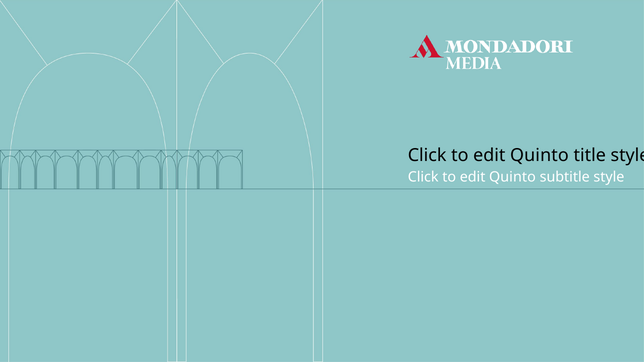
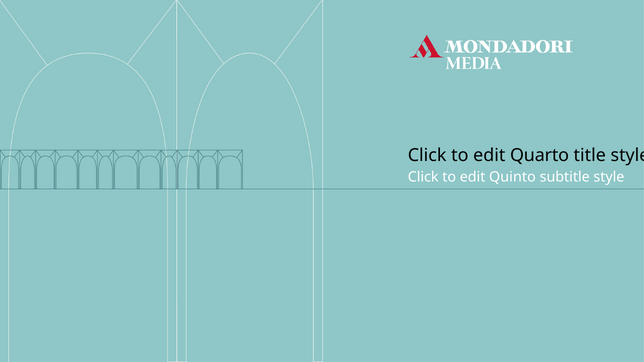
Quinto: Quinto -> Quarto (540, 155)
